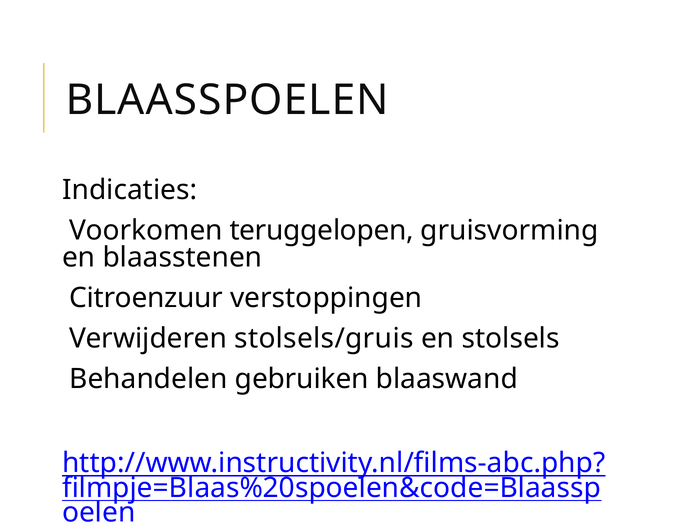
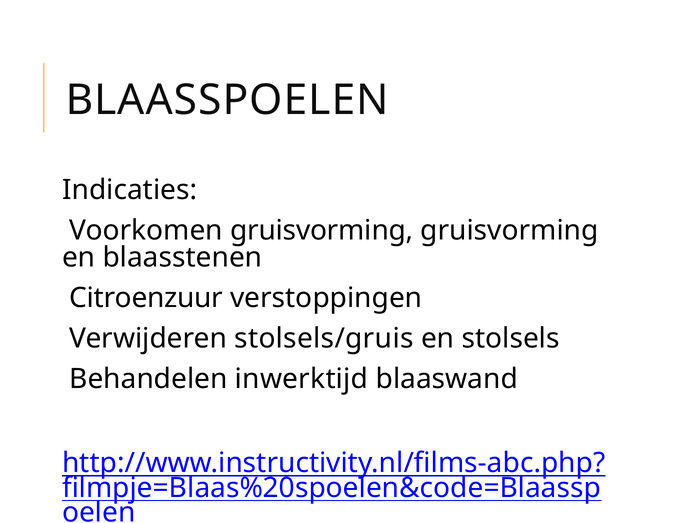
Voorkomen teruggelopen: teruggelopen -> gruisvorming (322, 231)
gebruiken: gebruiken -> inwerktijd (302, 380)
